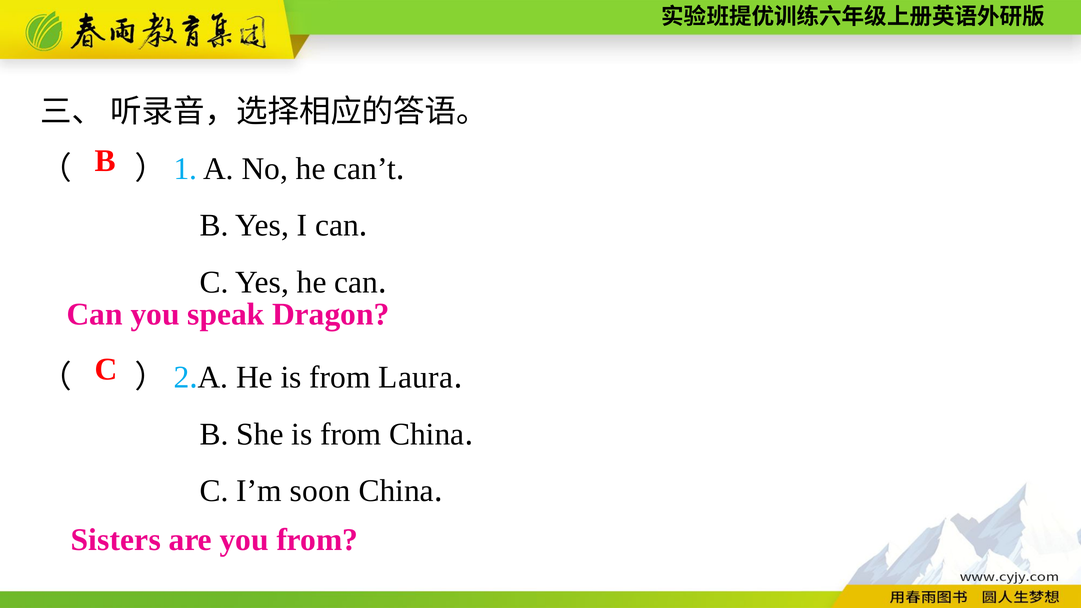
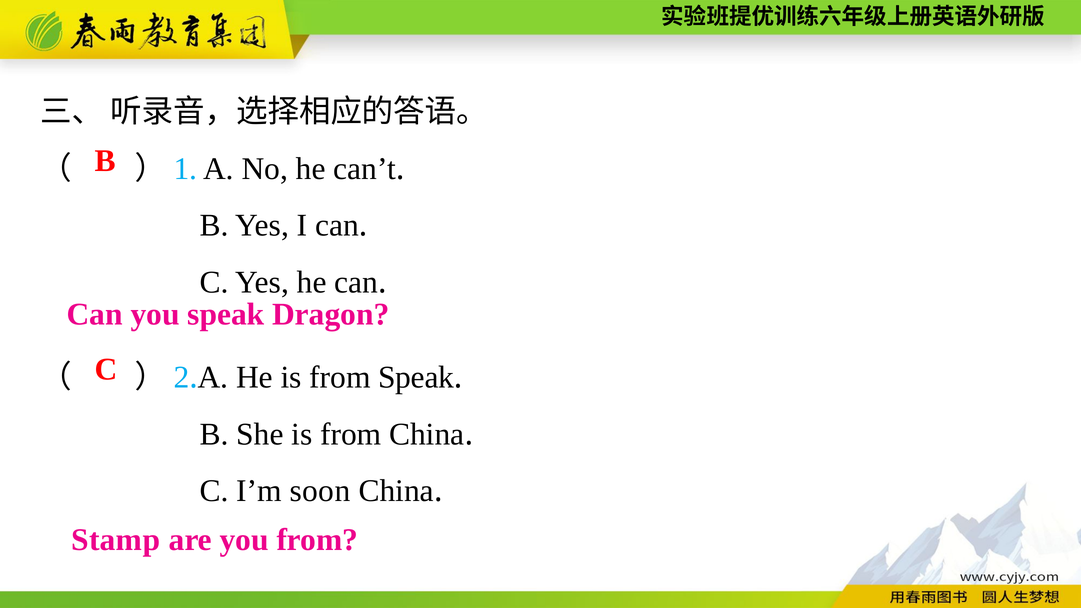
from Laura: Laura -> Speak (416, 378)
Sisters: Sisters -> Stamp (116, 540)
